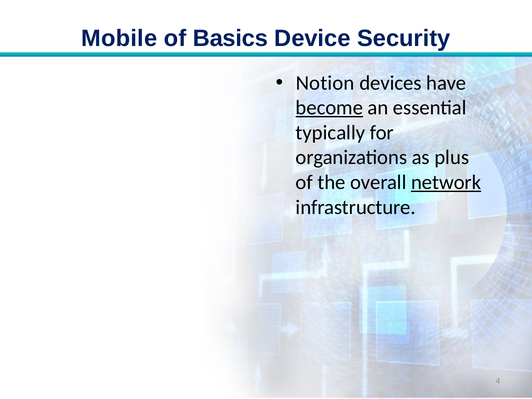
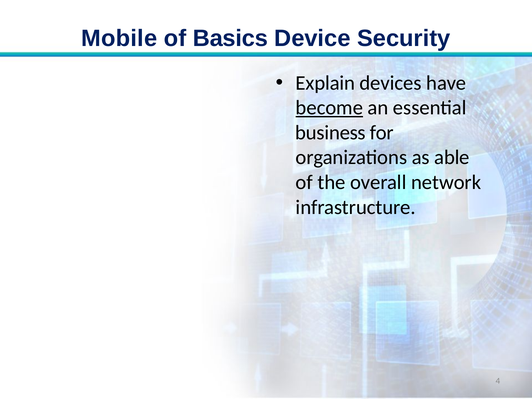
Notion: Notion -> Explain (325, 83)
typically: typically -> business (331, 133)
plus: plus -> able (452, 158)
network underline: present -> none (446, 182)
